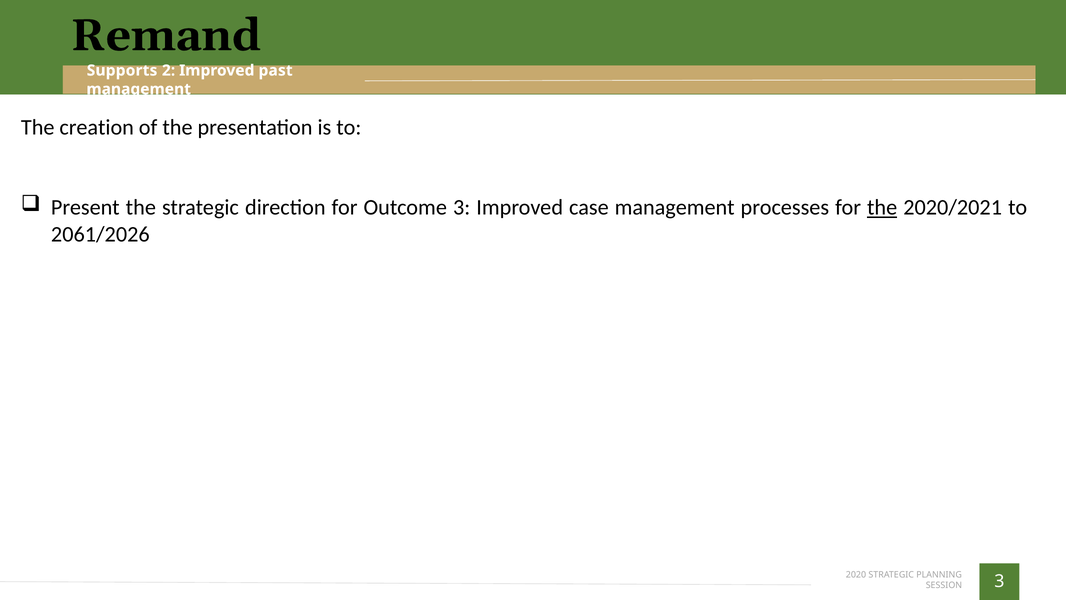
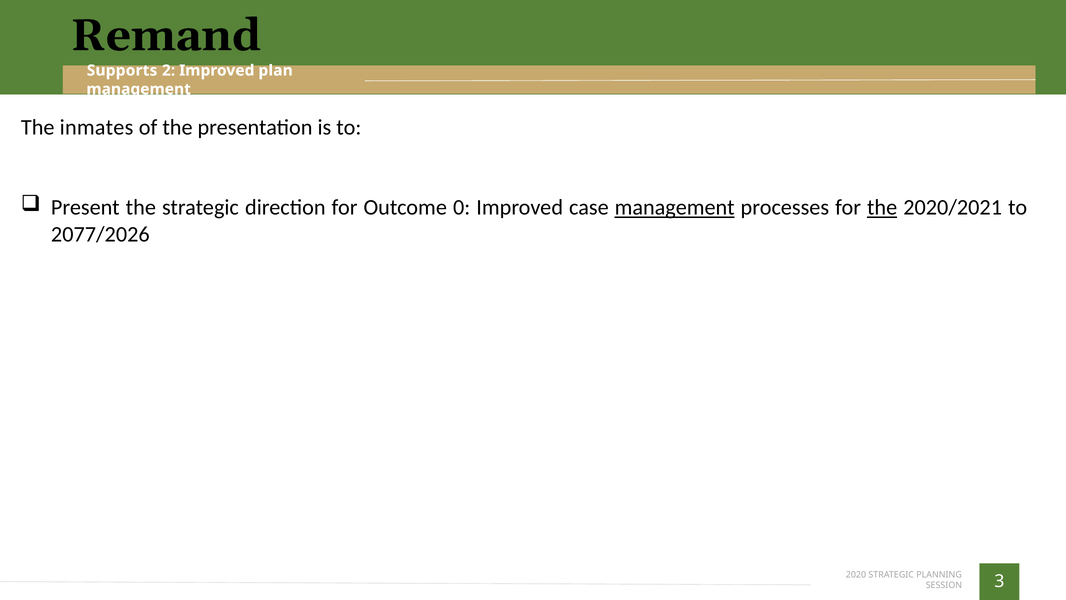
past: past -> plan (276, 70)
creation: creation -> inmates (97, 127)
Outcome 3: 3 -> 0 (462, 207)
management underline: none -> present (675, 207)
2061/2026: 2061/2026 -> 2077/2026 (100, 234)
